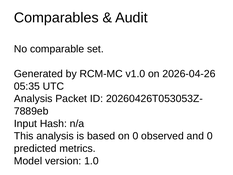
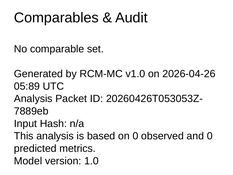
05:35: 05:35 -> 05:89 (27, 86)
